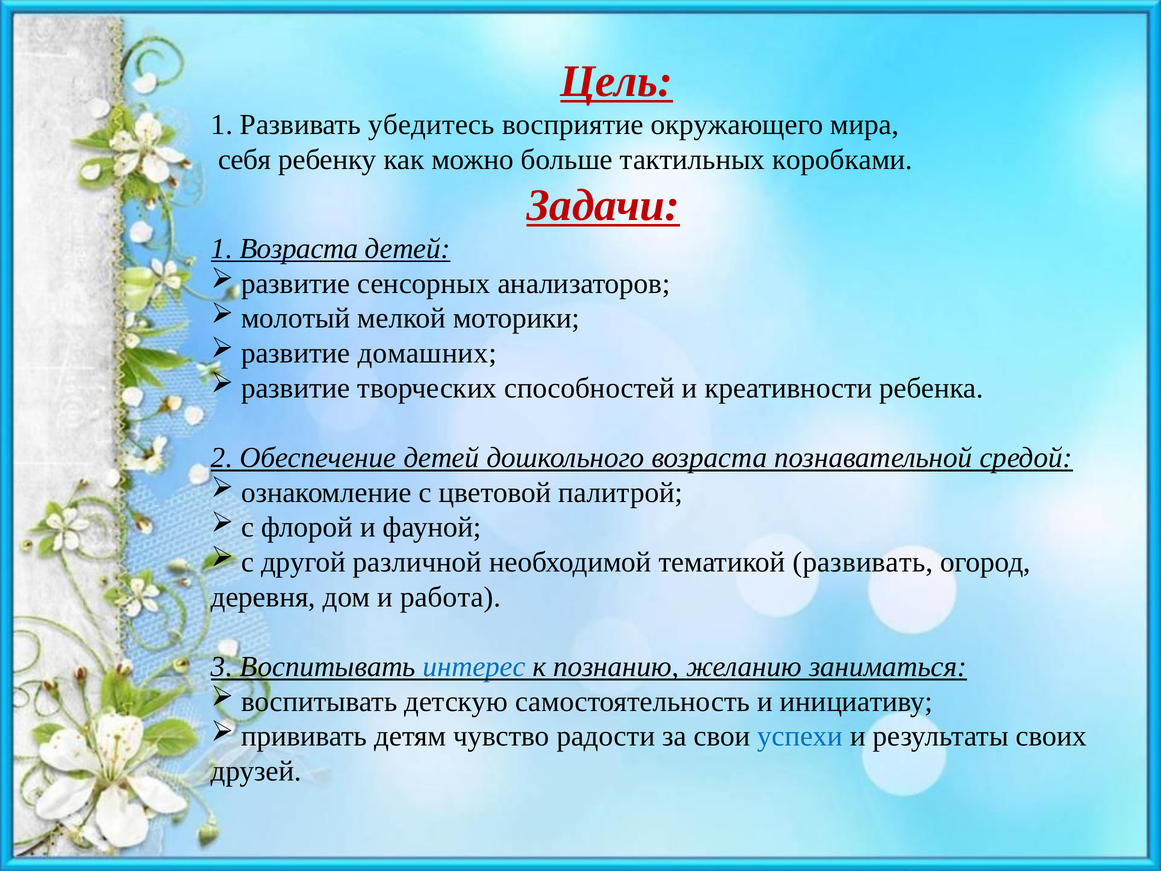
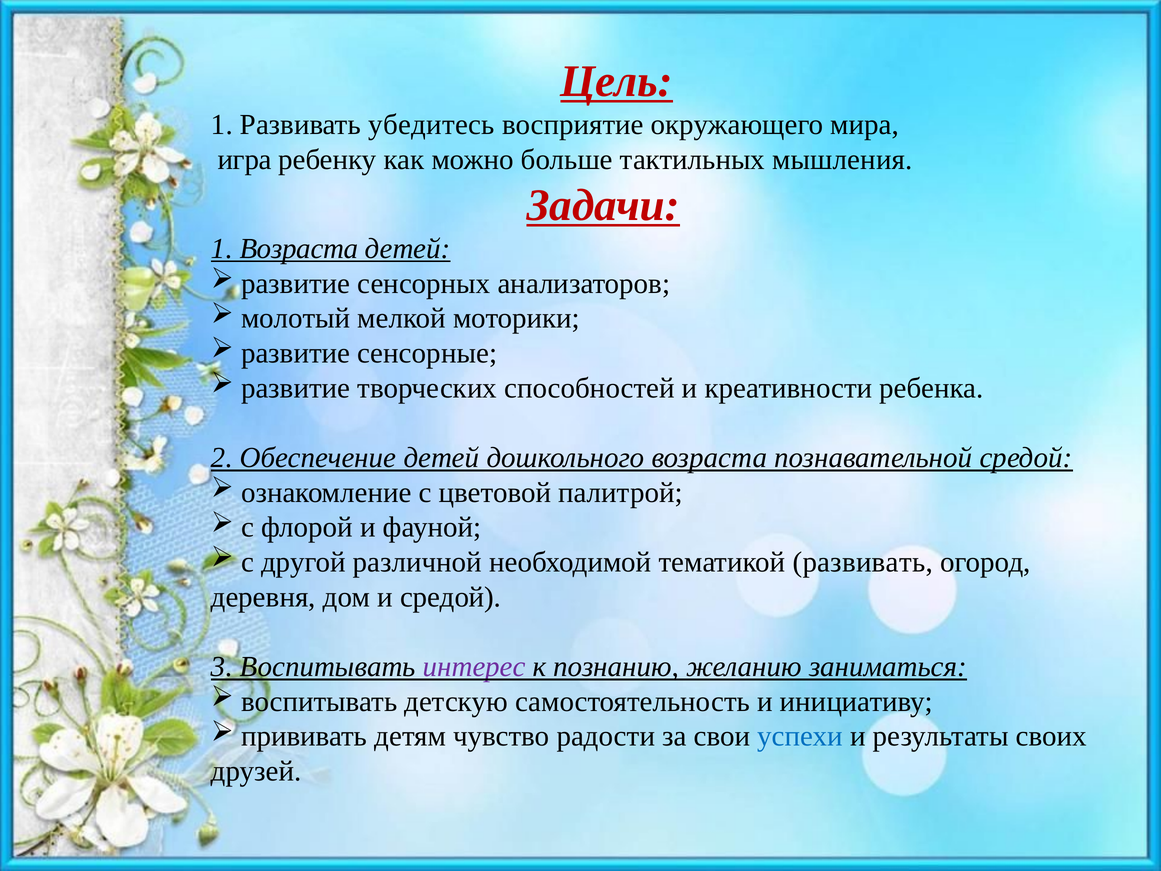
себя: себя -> игра (245, 159)
коробками: коробками -> мышления (842, 159)
домашних: домашних -> сенсорные (427, 353)
и работа: работа -> средой (451, 597)
интерес colour: blue -> purple (474, 666)
